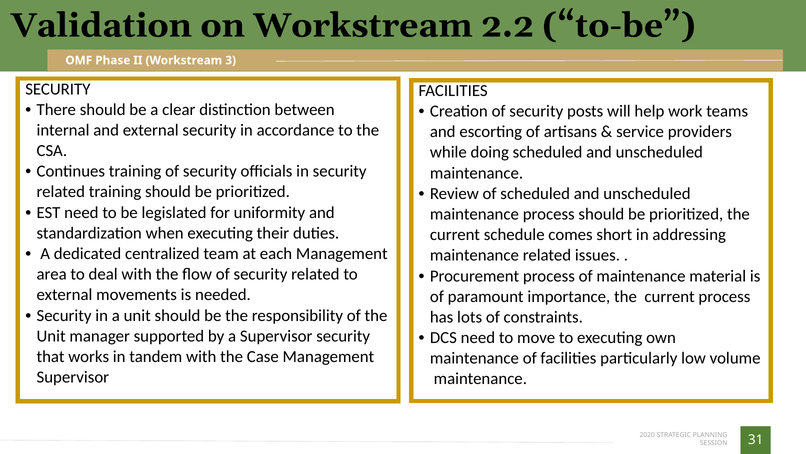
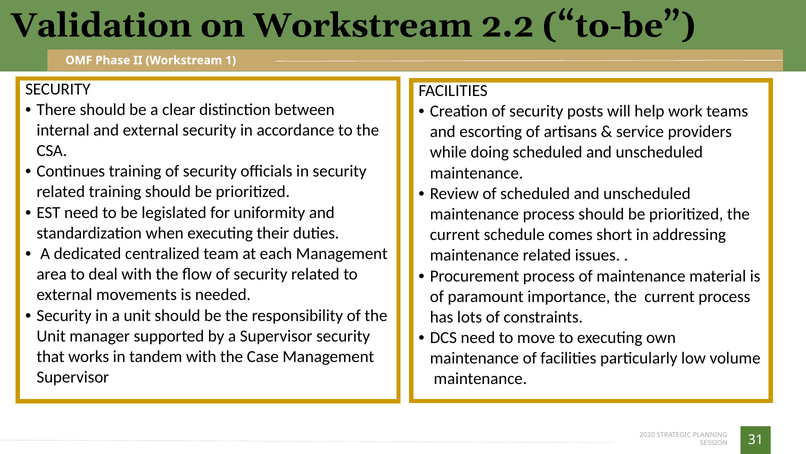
3: 3 -> 1 (231, 60)
